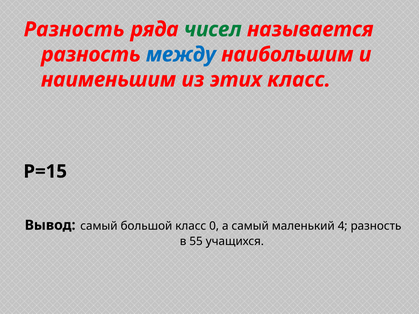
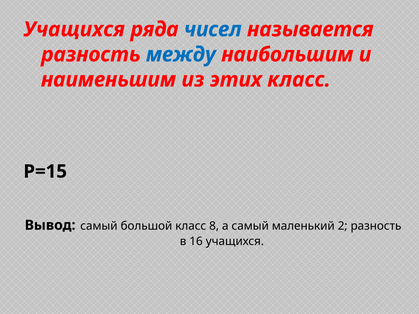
Разность: Разность -> Учащихся (74, 29)
чисел colour: green -> blue (213, 29)
0: 0 -> 8 (214, 226)
4: 4 -> 2 (343, 226)
55: 55 -> 16 (196, 241)
